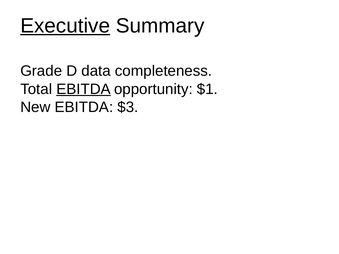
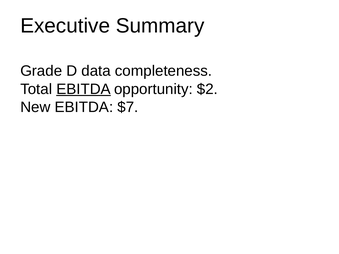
Executive underline: present -> none (65, 26)
$1: $1 -> $2 (207, 89)
$3: $3 -> $7 (128, 107)
